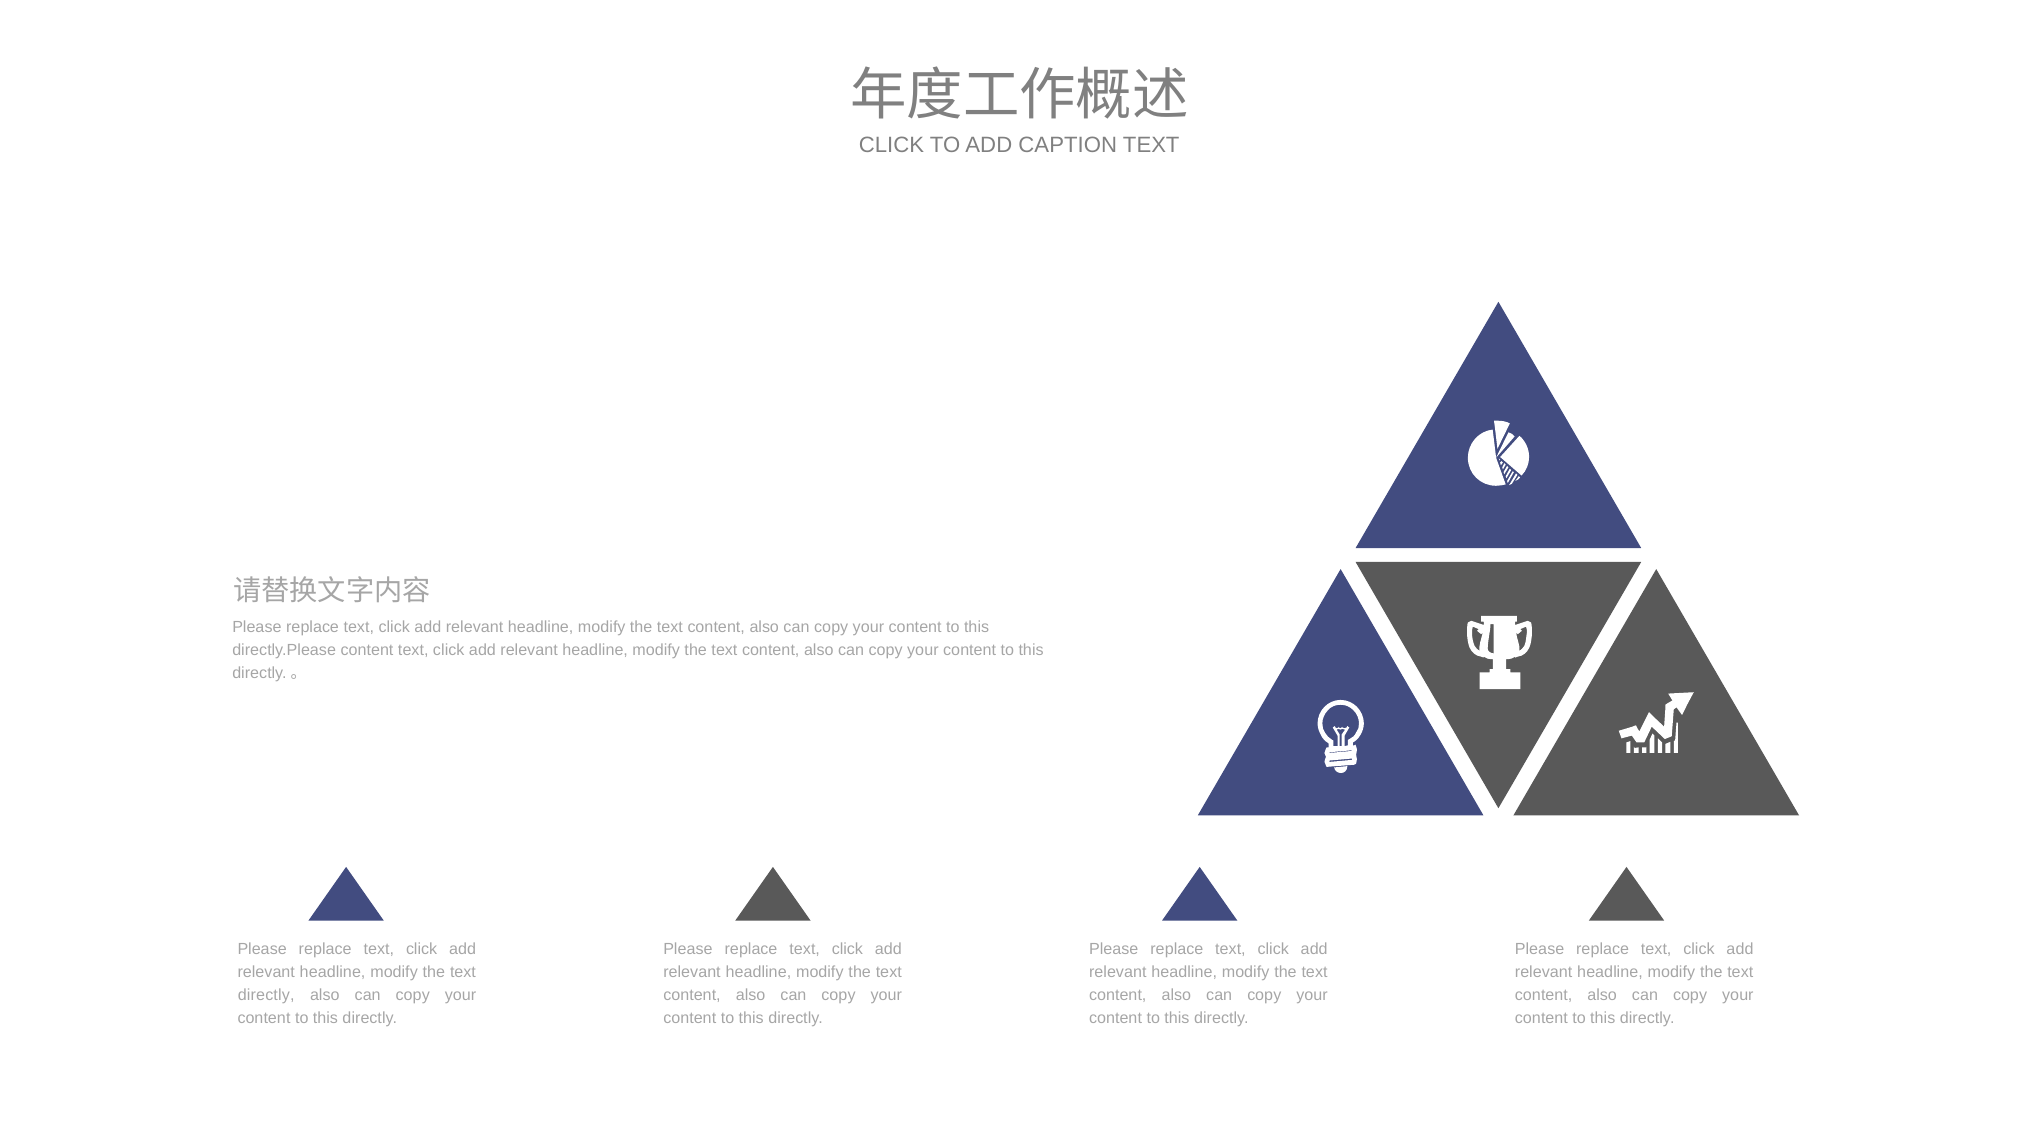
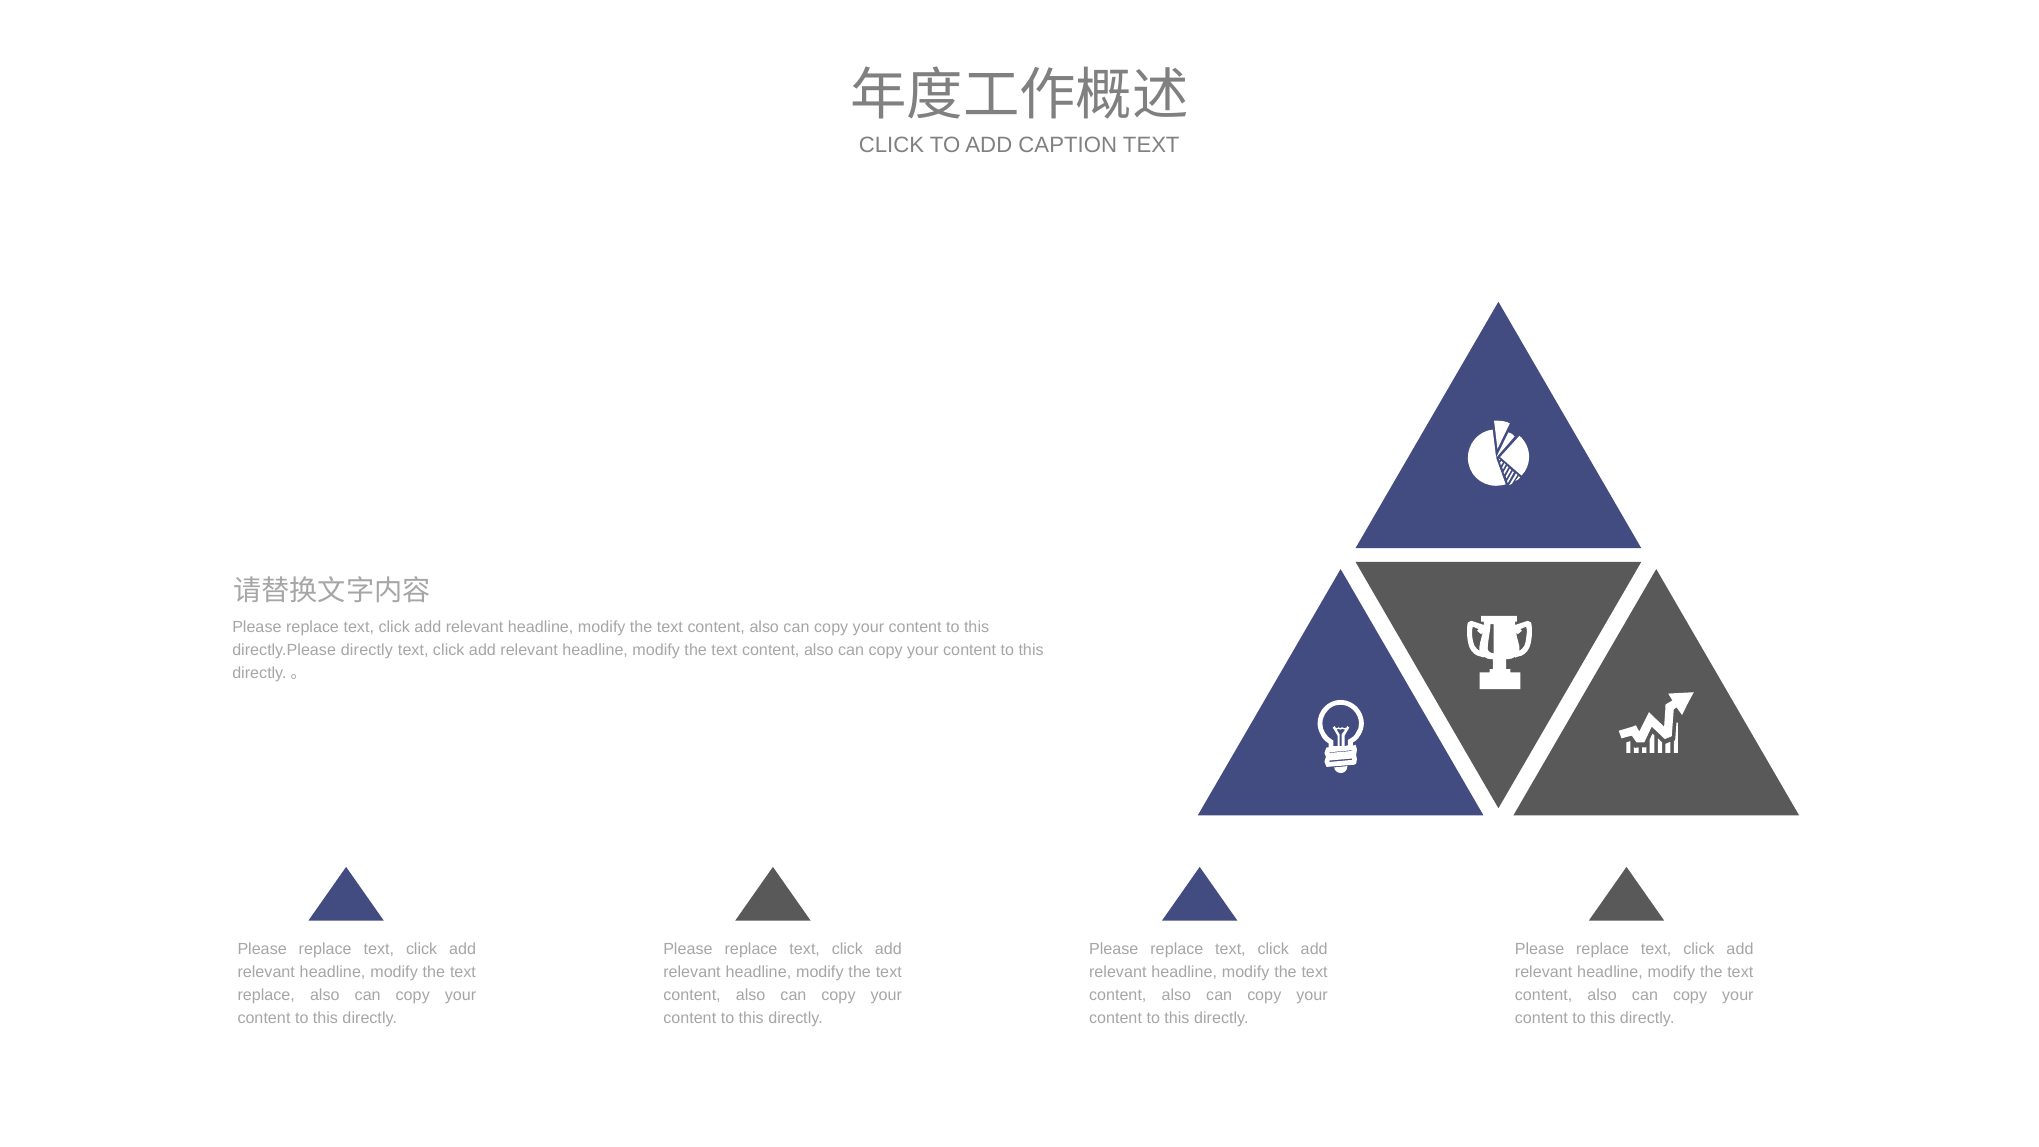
directly.Please content: content -> directly (367, 650)
directly: directly -> replace (266, 995)
